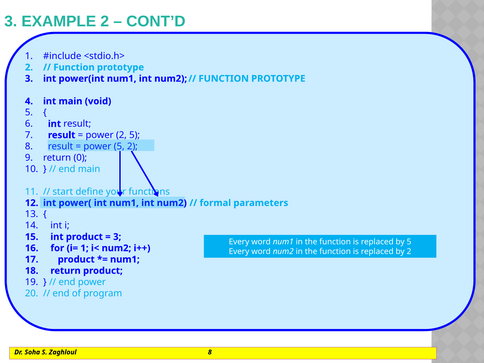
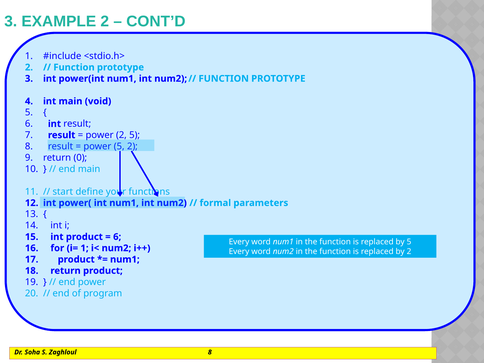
3: 3 -> 6 (117, 237)
